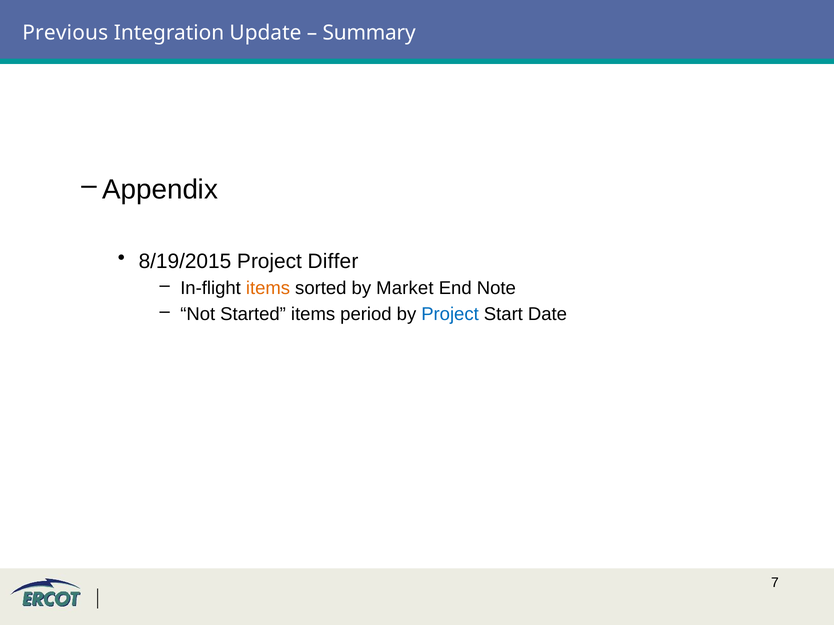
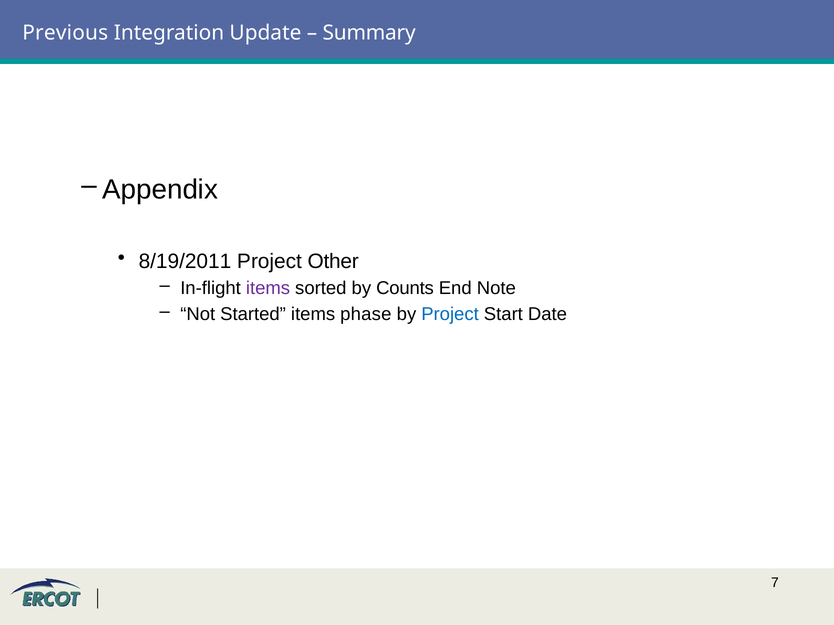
8/19/2015: 8/19/2015 -> 8/19/2011 (185, 261)
Differ: Differ -> Other (333, 261)
items colour: orange -> purple (268, 289)
Market: Market -> Counts (405, 289)
period: period -> phase (366, 314)
